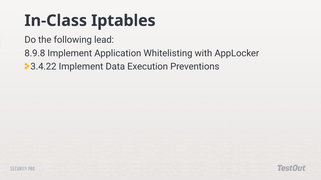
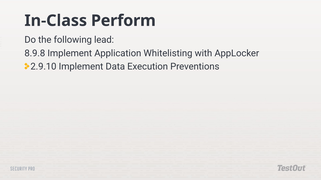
Iptables: Iptables -> Perform (123, 21)
3.4.22: 3.4.22 -> 2.9.10 (43, 67)
